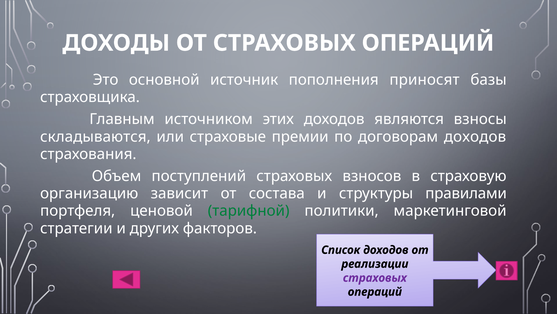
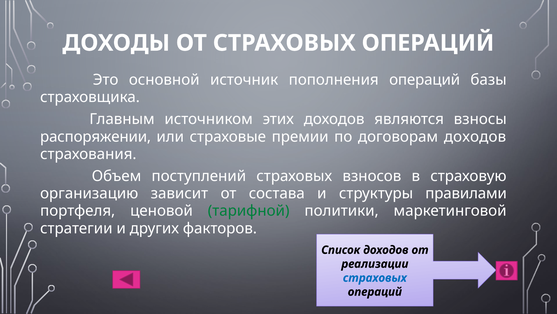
пополнения приносят: приносят -> операций (425, 80)
складываются: складываются -> распоряжении (96, 136)
страховых colour: purple -> blue (375, 277)
